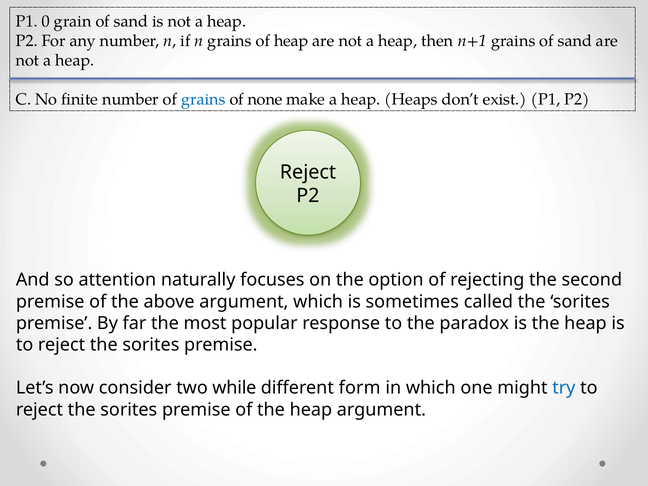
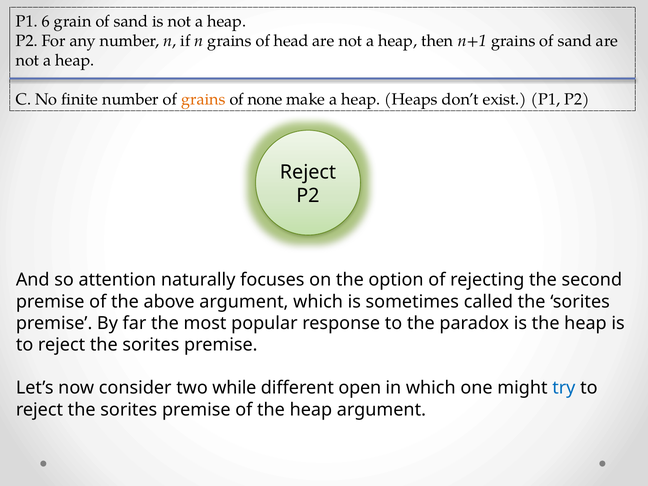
0: 0 -> 6 (46, 21)
of heap: heap -> head (291, 41)
grains colour: blue -> orange (203, 99)
form: form -> open (360, 388)
